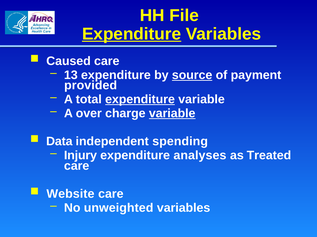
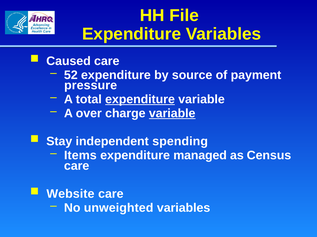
Expenditure underline: present -> none (132, 34)
13: 13 -> 52 (71, 75)
source underline: present -> none (192, 75)
provided: provided -> pressure (91, 86)
Data: Data -> Stay (59, 142)
Injury: Injury -> Items (80, 156)
analyses: analyses -> managed (200, 156)
Treated: Treated -> Census (269, 156)
